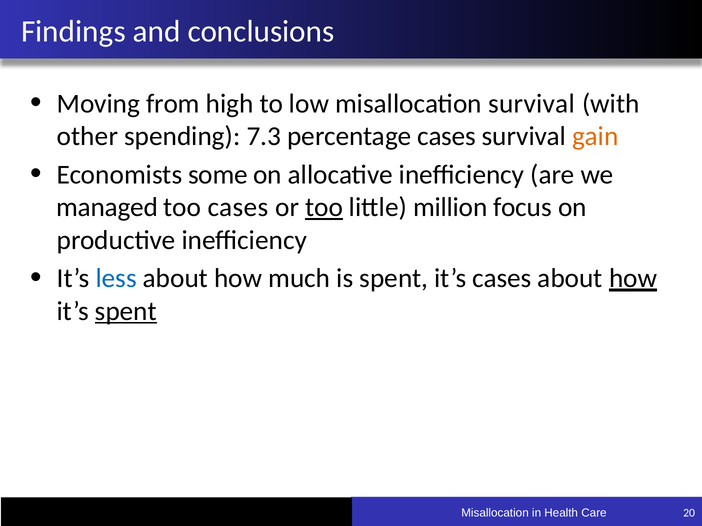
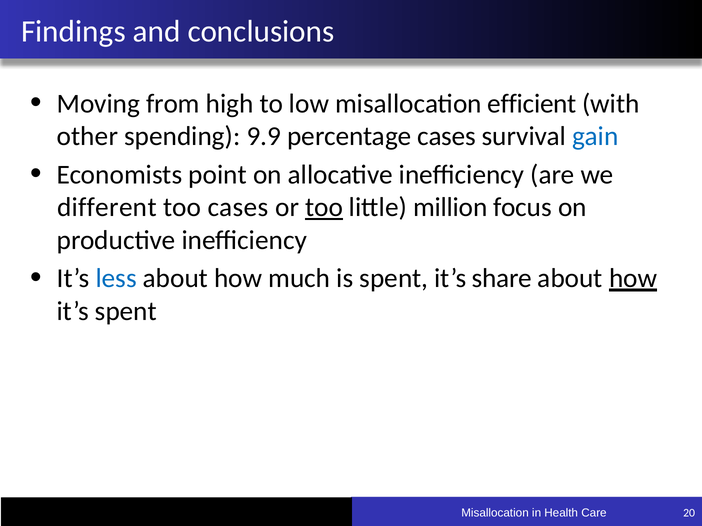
misallocation survival: survival -> efficient (532, 104)
7.3: 7.3 -> 9.9 (264, 136)
gain colour: orange -> blue (595, 136)
some: some -> point (218, 175)
managed: managed -> different (107, 208)
it’s cases: cases -> share (502, 279)
spent underline: present -> none (126, 311)
